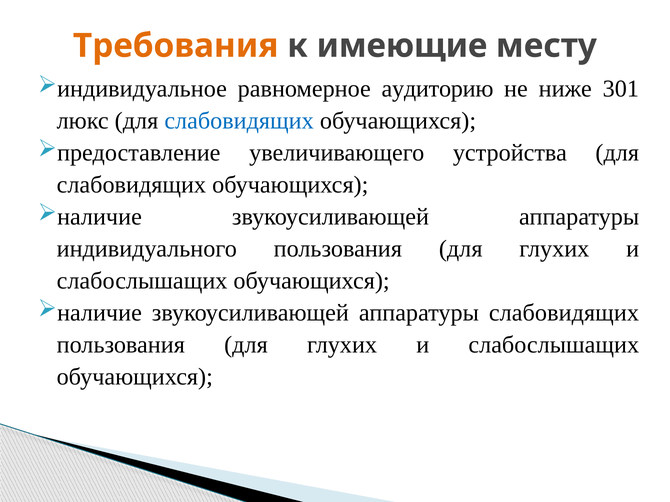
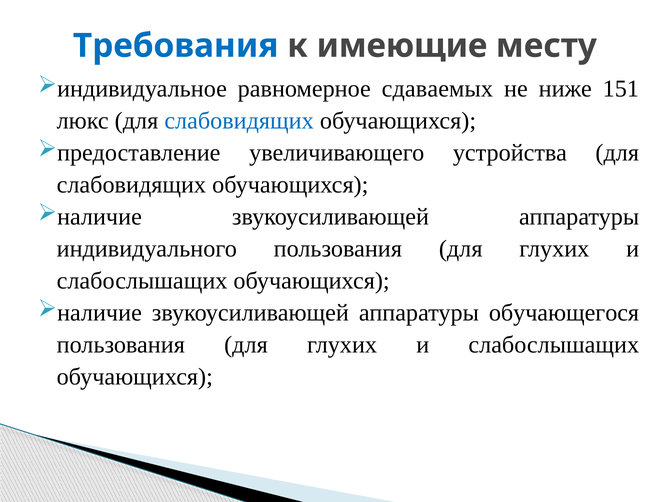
Требования colour: orange -> blue (176, 46)
аудиторию: аудиторию -> сдаваемых (437, 89)
301: 301 -> 151 (621, 89)
аппаратуры слабовидящих: слабовидящих -> обучающегося (564, 313)
